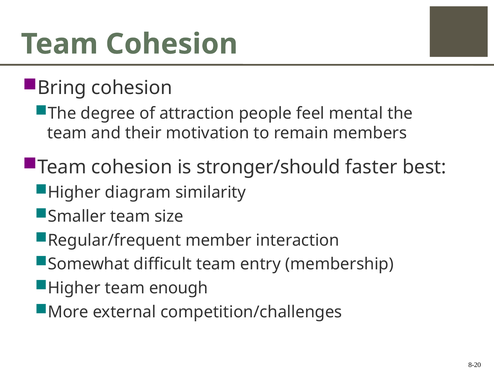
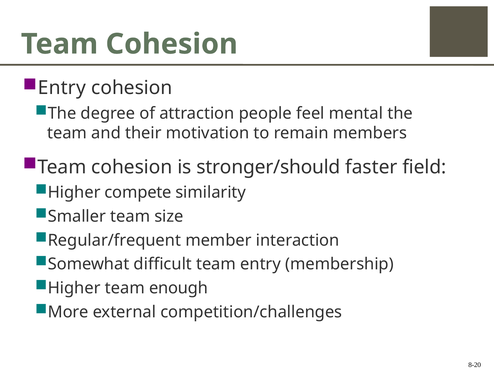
Bring: Bring -> Entry (62, 88)
best: best -> field (424, 167)
diagram: diagram -> compete (138, 192)
